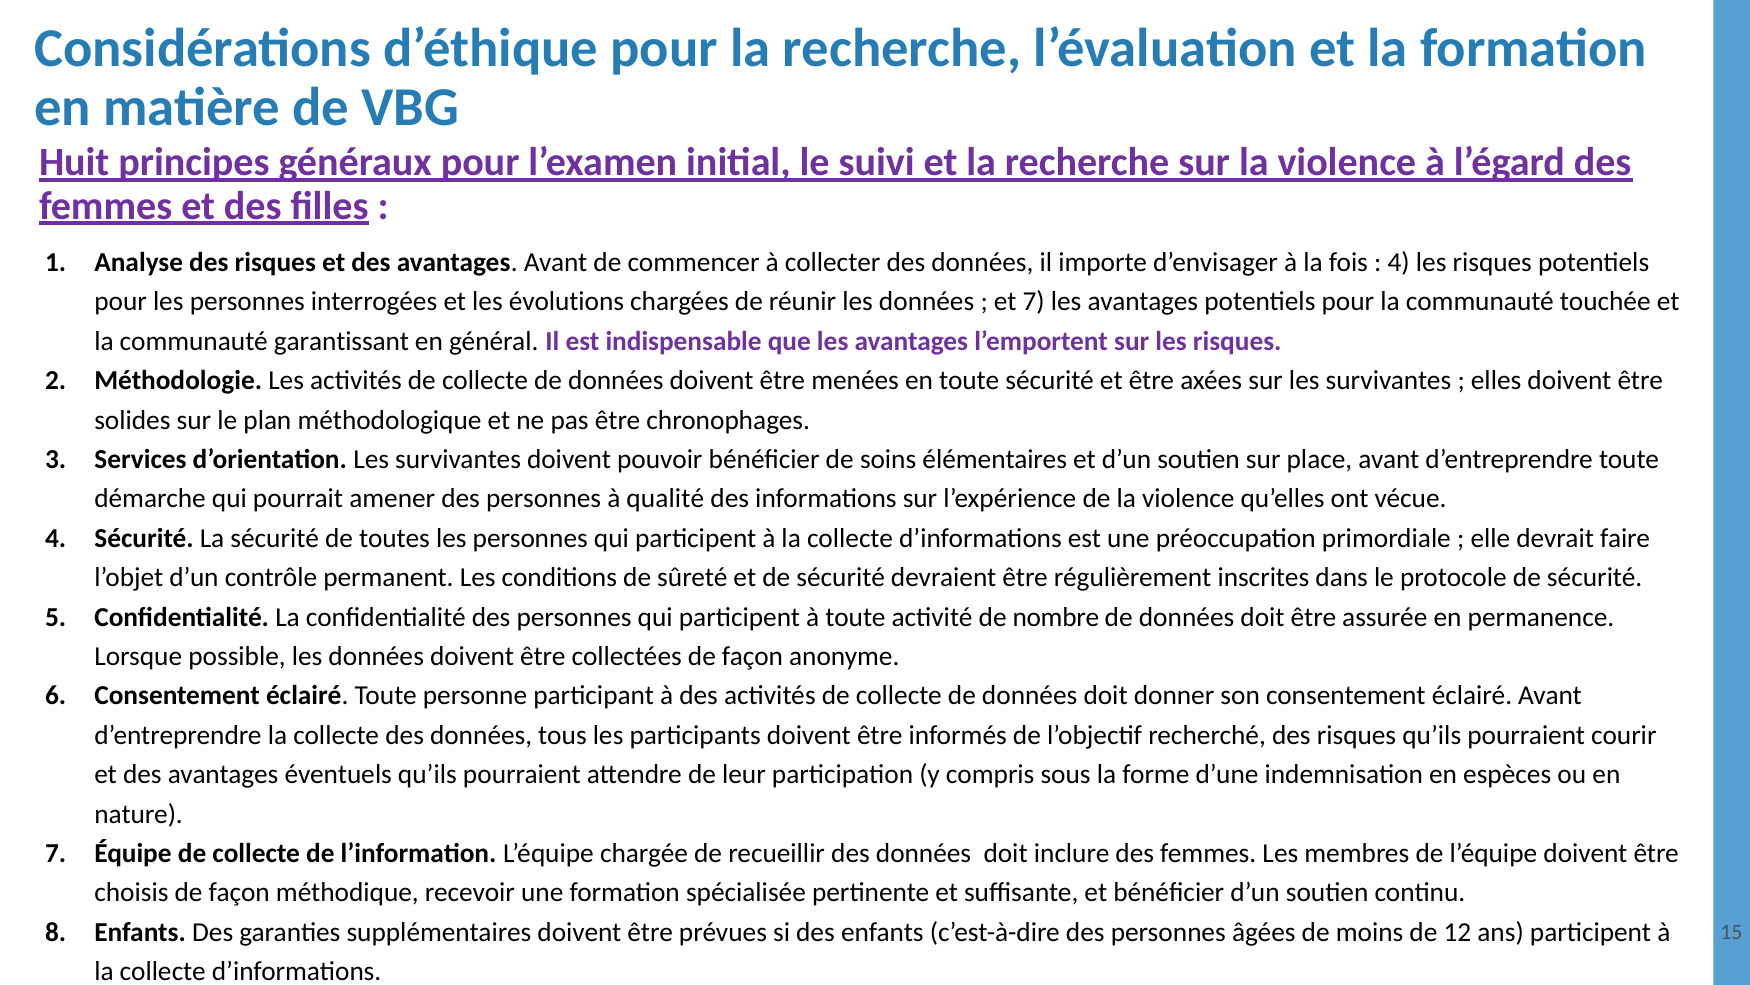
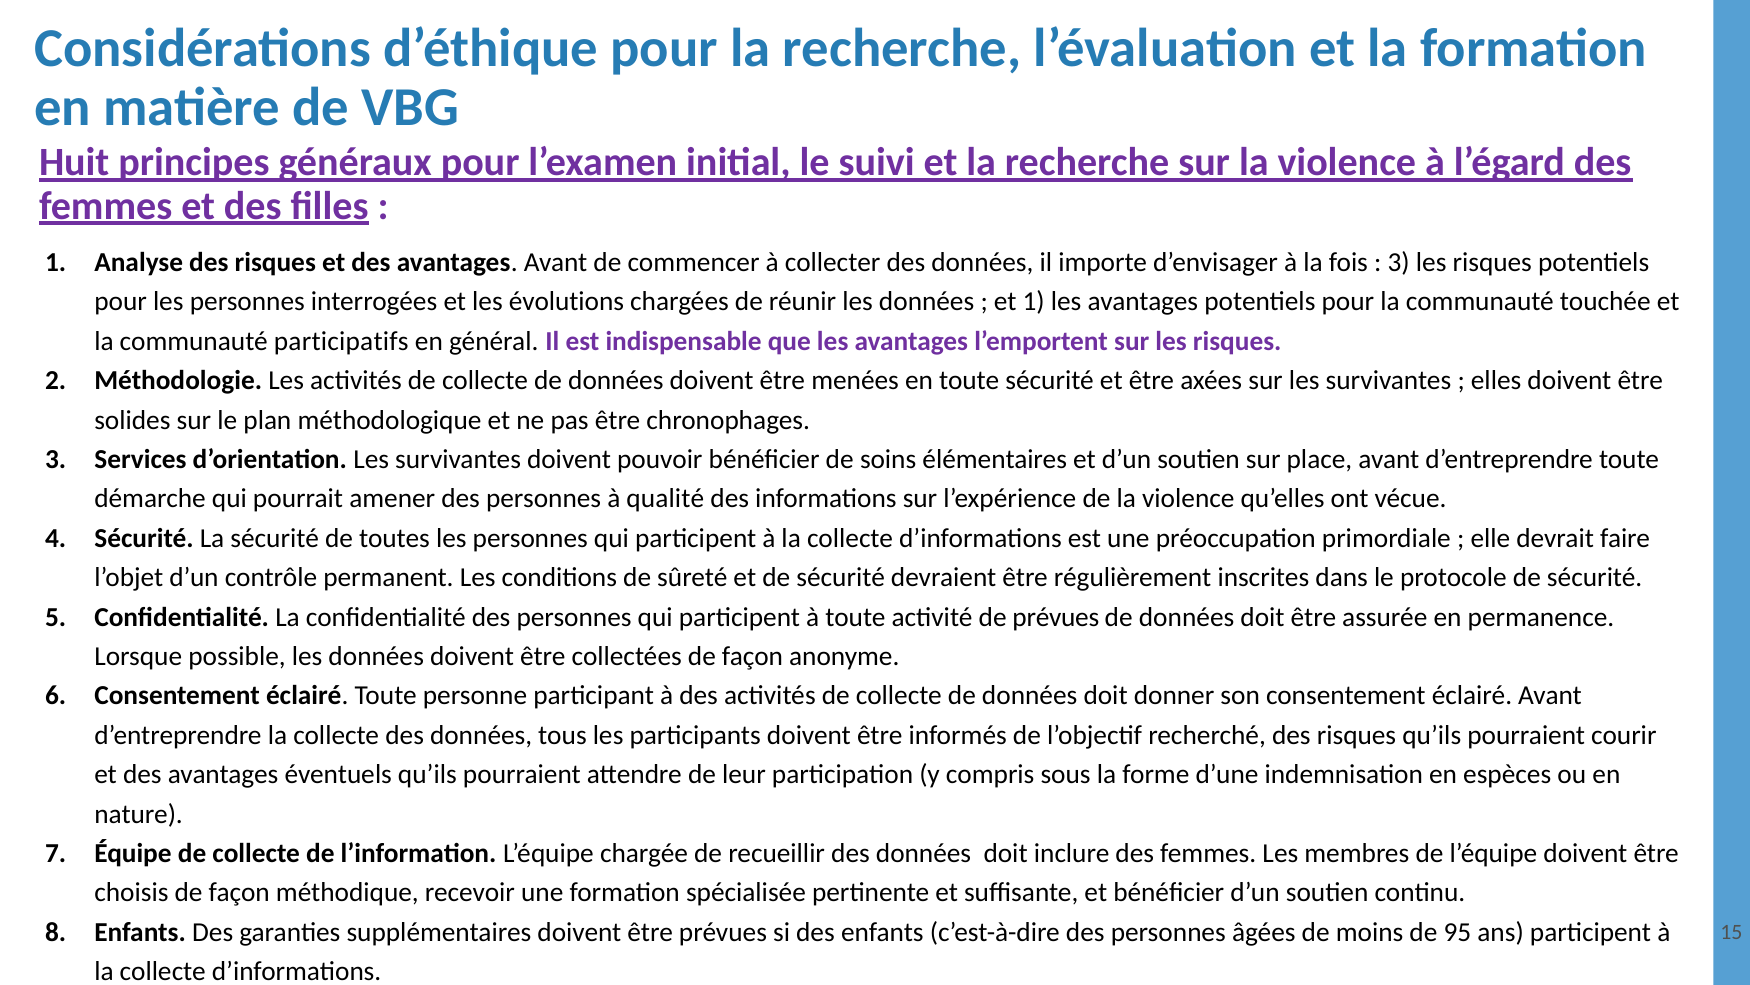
4: 4 -> 3 (1399, 262)
et 7: 7 -> 1 (1034, 302)
garantissant: garantissant -> participatifs (341, 341)
de nombre: nombre -> prévues (1056, 617)
12: 12 -> 95 (1457, 932)
